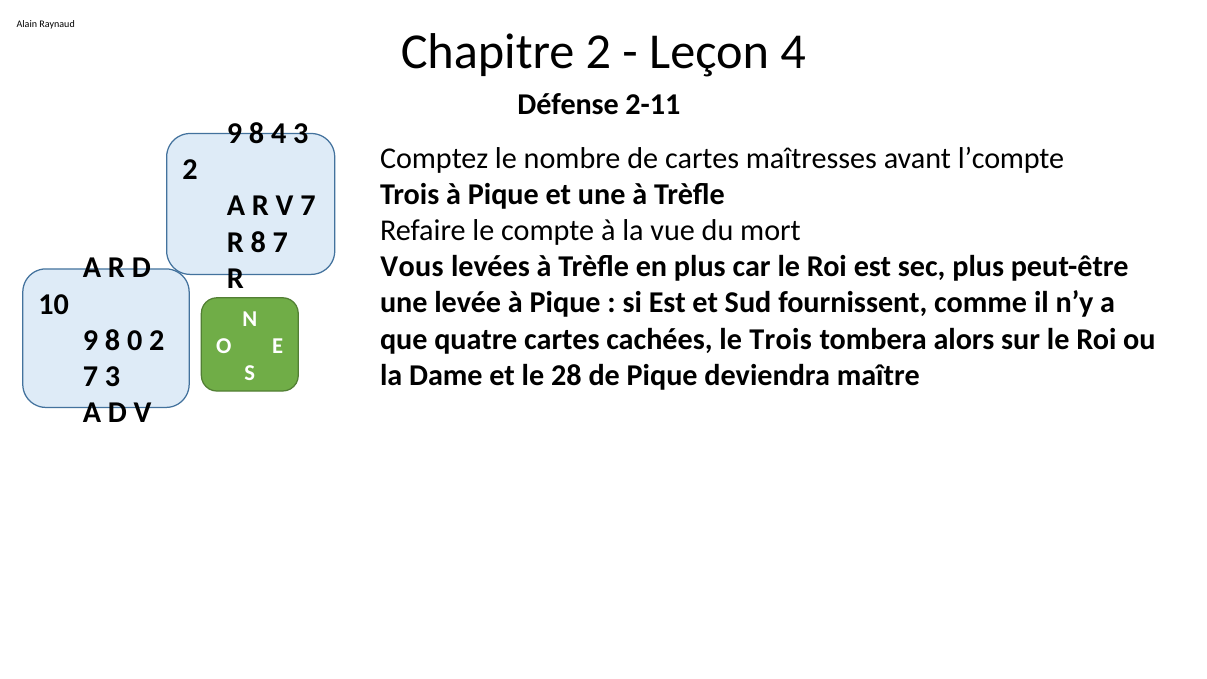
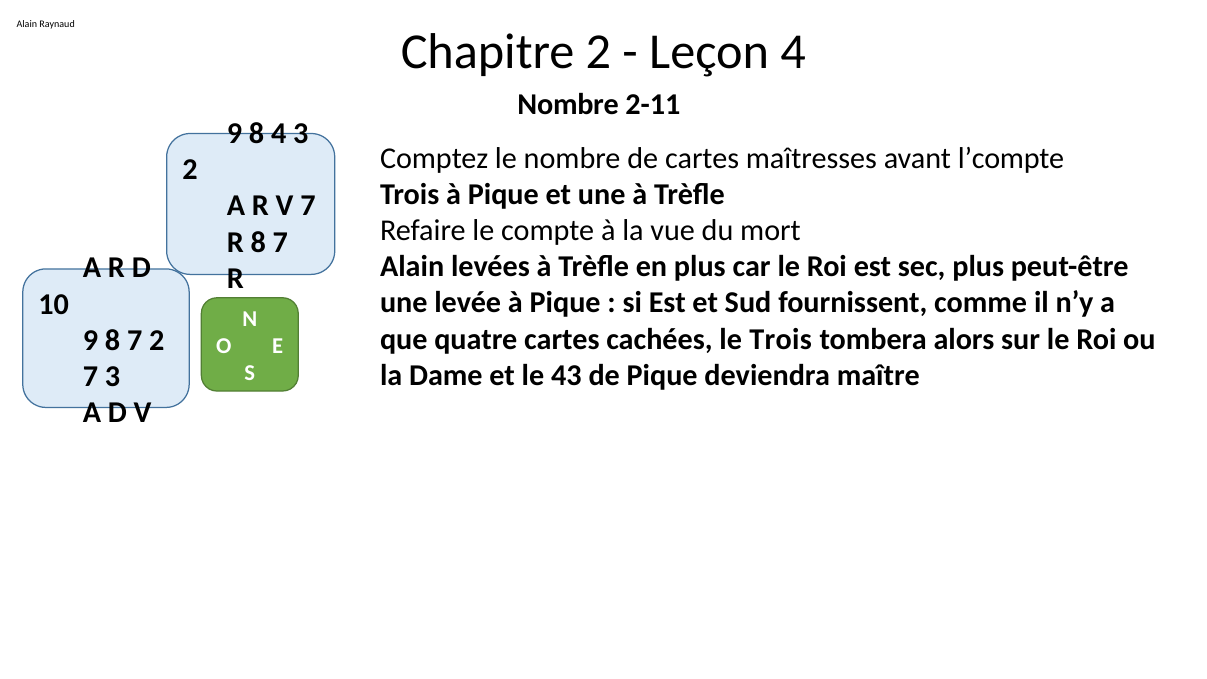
Défense: Défense -> Nombre (568, 105)
Vous: Vous -> Alain (412, 267)
0: 0 -> 7 (135, 340)
28: 28 -> 43 (566, 375)
